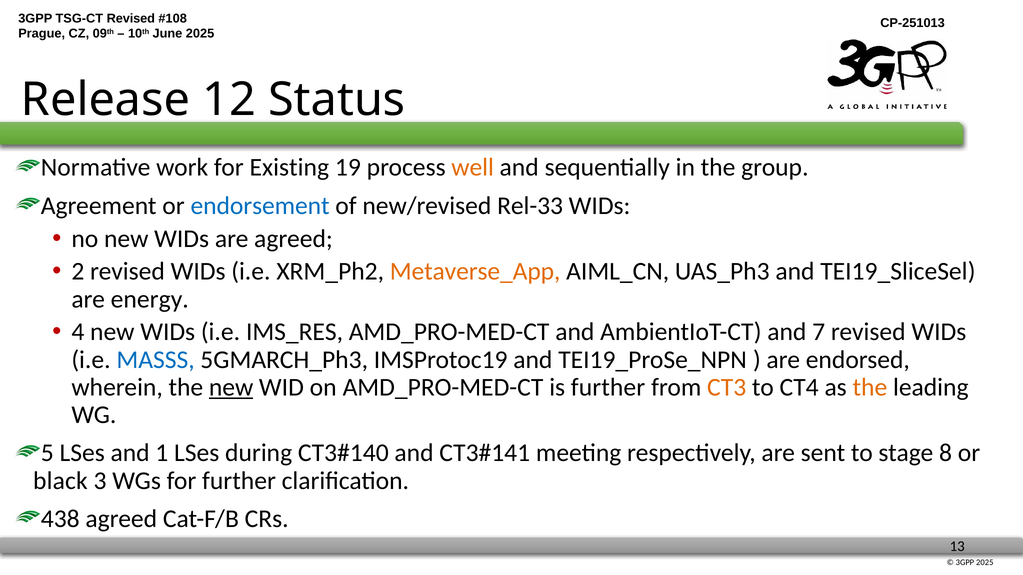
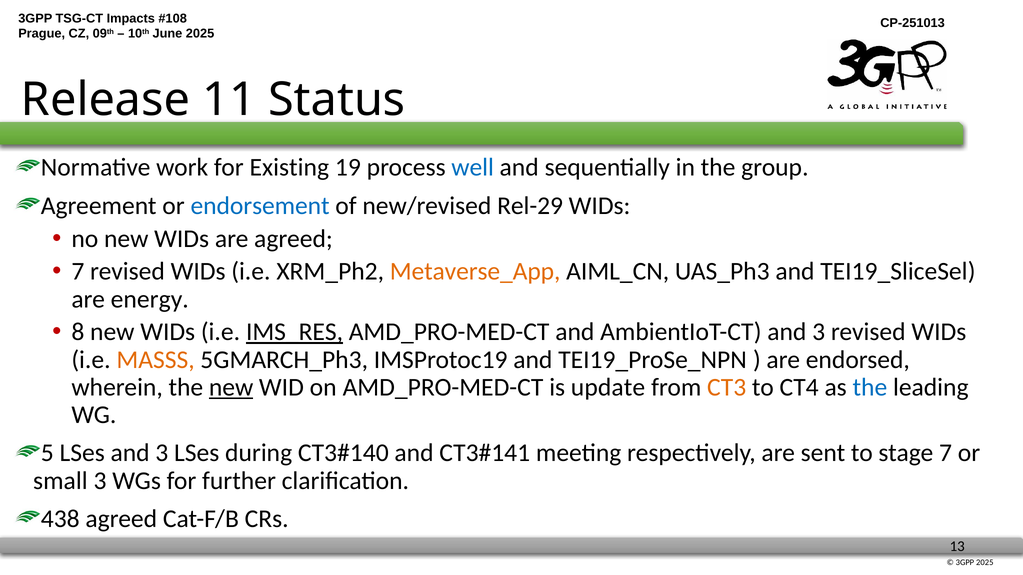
Revised: Revised -> Impacts (131, 18)
12: 12 -> 11 (229, 100)
well colour: orange -> blue (473, 168)
Rel-33: Rel-33 -> Rel-29 (530, 206)
2: 2 -> 7 (78, 272)
4: 4 -> 8 (78, 332)
IMS_RES underline: none -> present (295, 332)
AmbientIoT-CT and 7: 7 -> 3 (819, 332)
MASSS colour: blue -> orange (156, 360)
is further: further -> update (608, 387)
the colour: orange -> blue (870, 387)
LSes and 1: 1 -> 3 (162, 453)
stage 8: 8 -> 7 (946, 453)
black: black -> small (60, 481)
